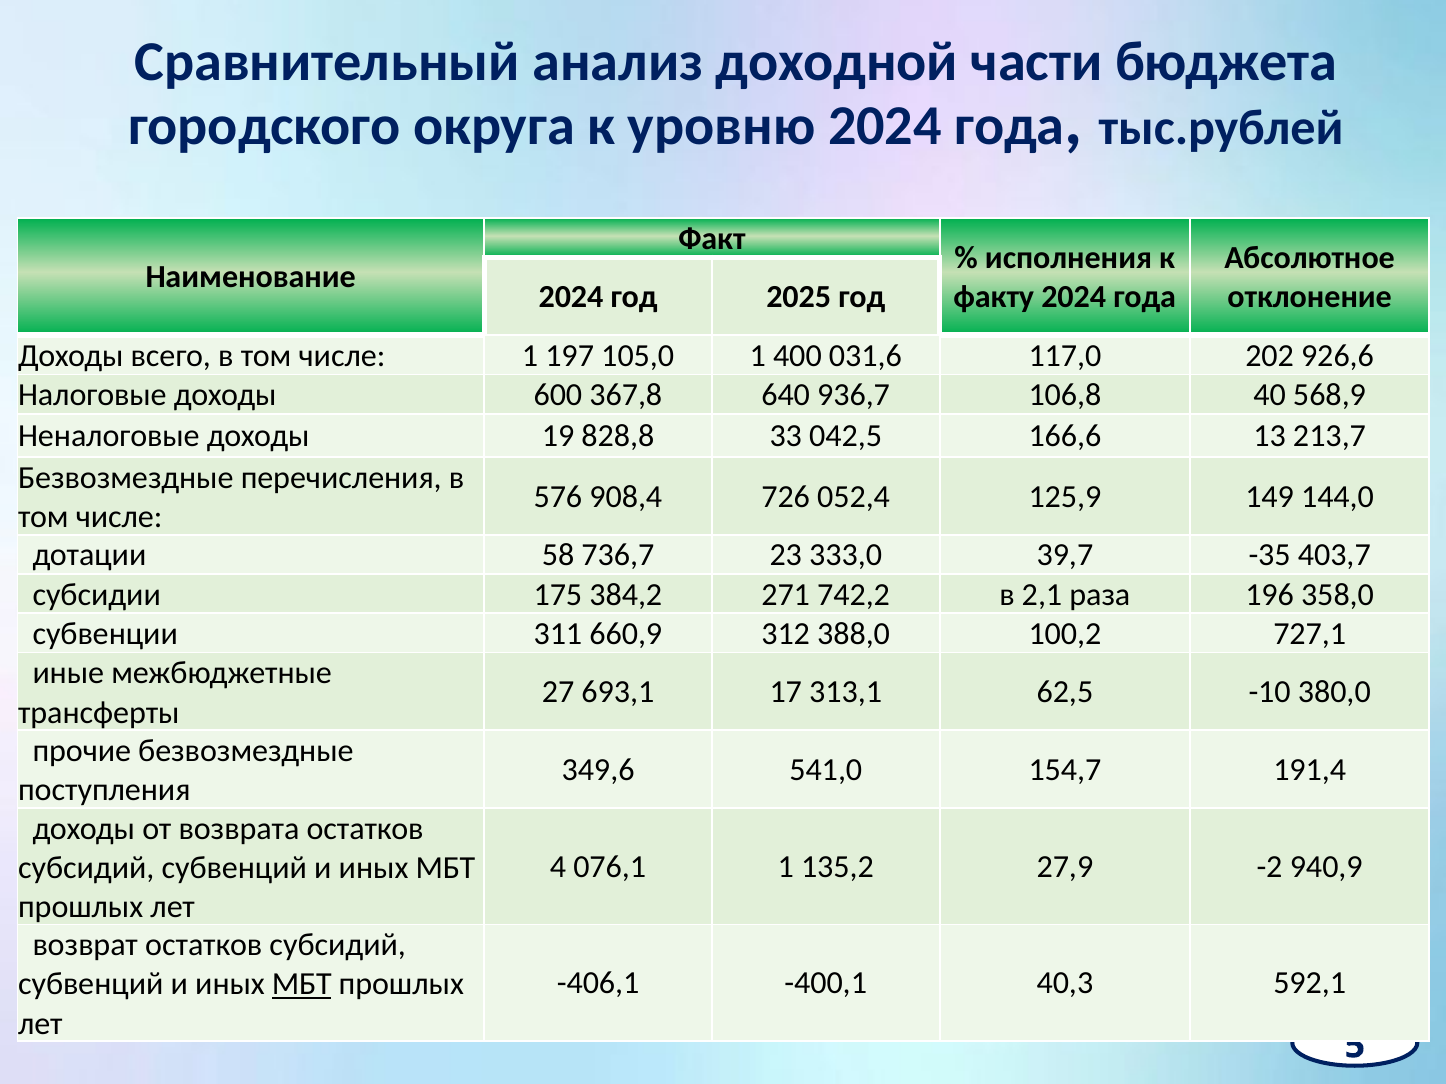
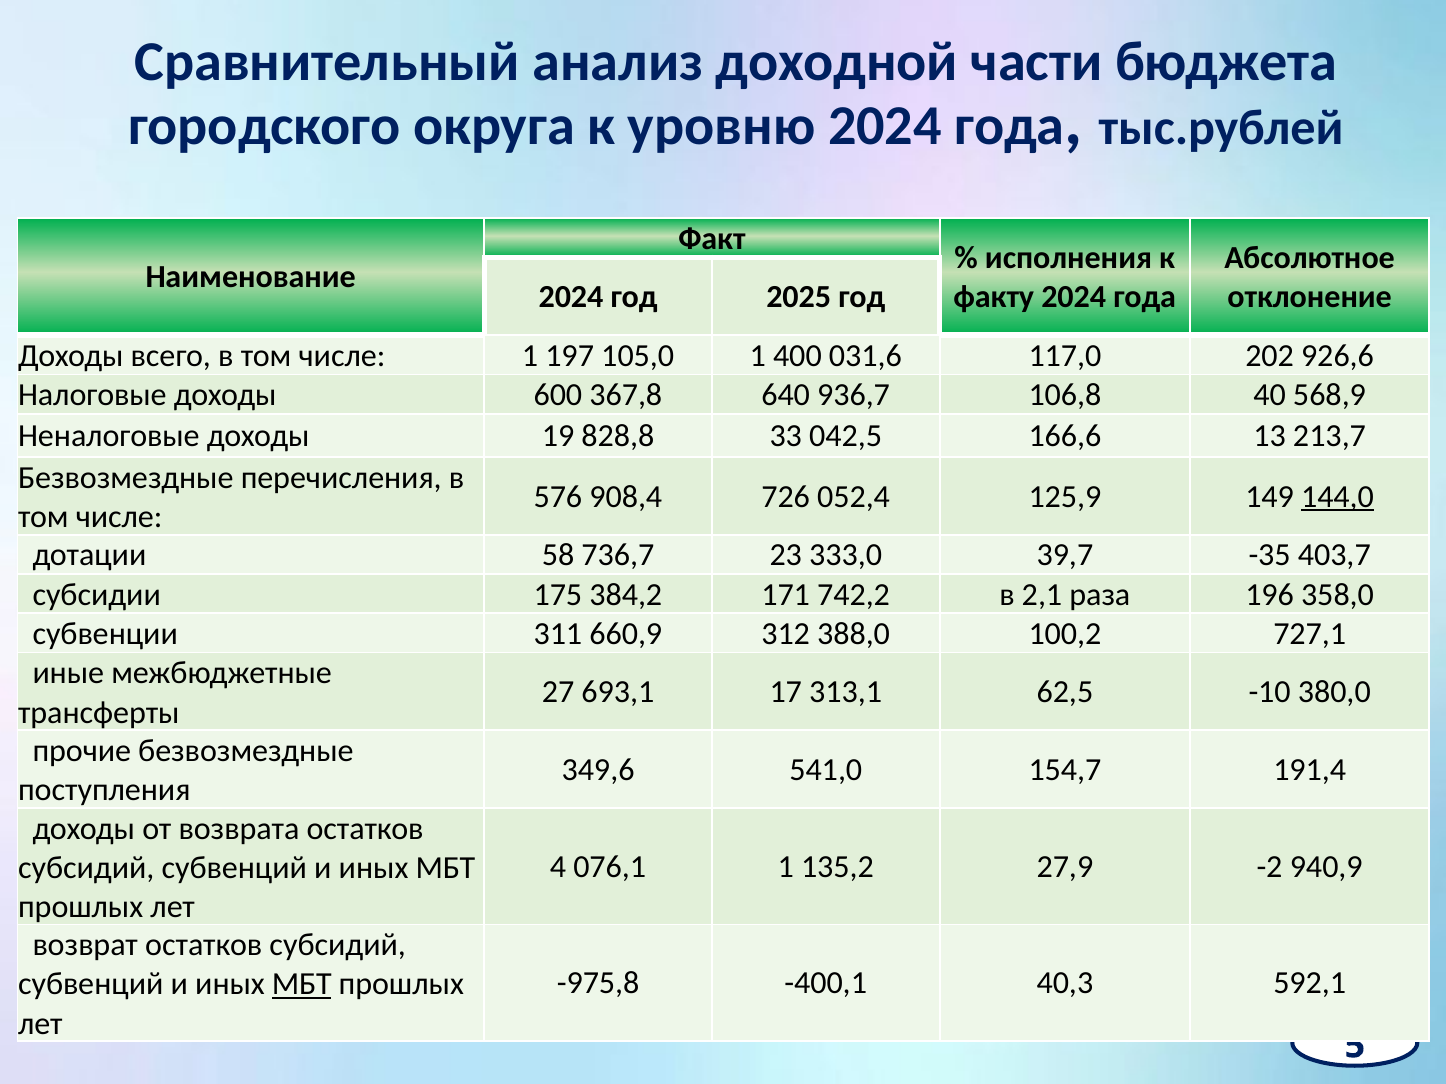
144,0 underline: none -> present (1337, 497)
271: 271 -> 171 (786, 595)
-406,1: -406,1 -> -975,8 (598, 984)
